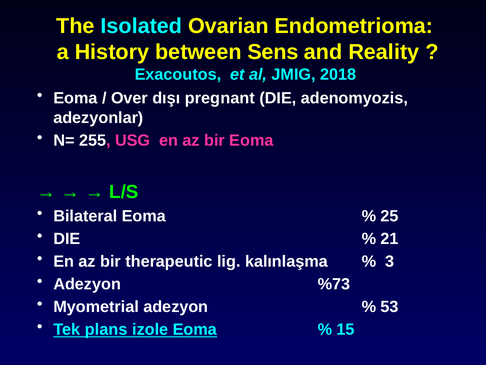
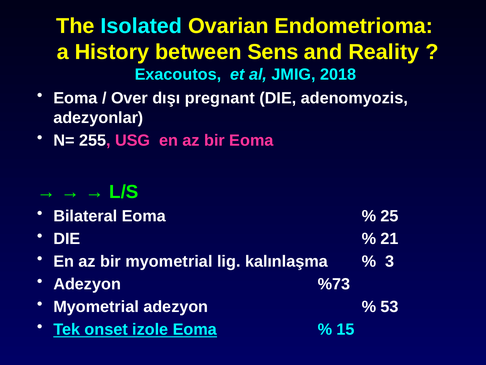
bir therapeutic: therapeutic -> myometrial (169, 261)
plans: plans -> onset (106, 329)
